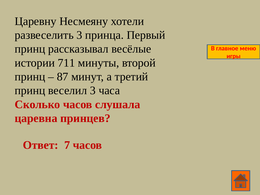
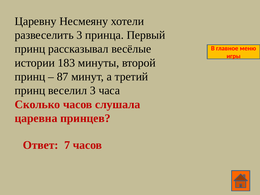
711: 711 -> 183 (66, 63)
